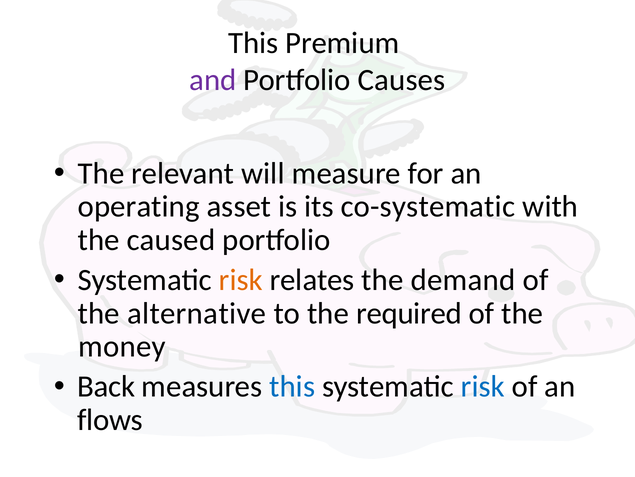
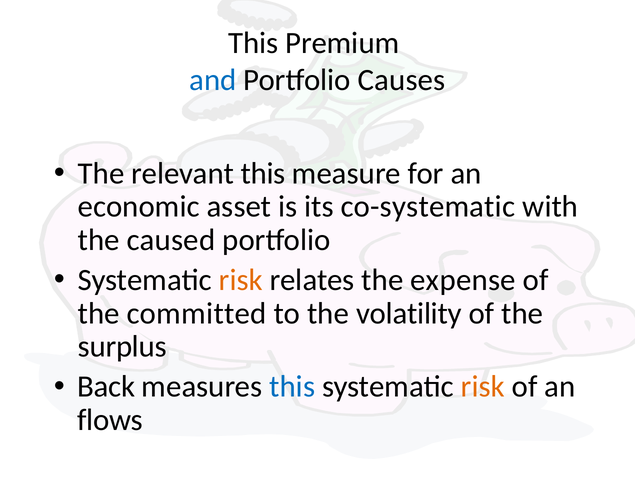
and colour: purple -> blue (213, 80)
relevant will: will -> this (263, 173)
operating: operating -> economic (139, 206)
demand: demand -> expense (463, 280)
alternative: alternative -> committed (197, 313)
required: required -> volatility (409, 313)
money: money -> surplus (122, 346)
risk colour: blue -> orange (483, 386)
